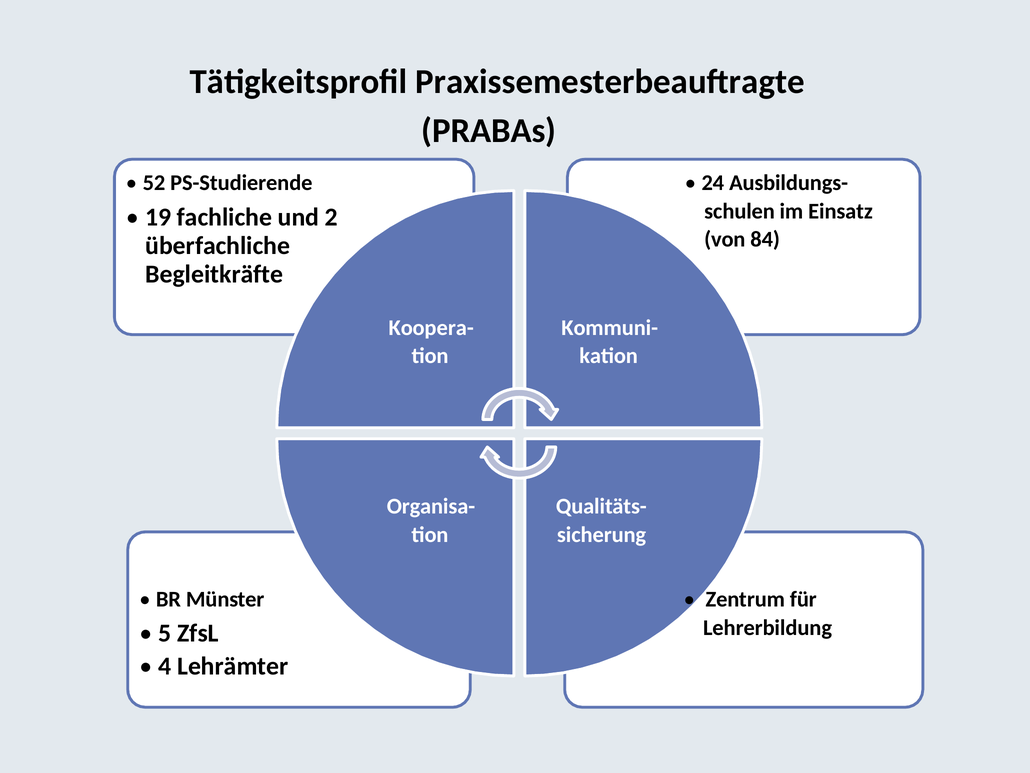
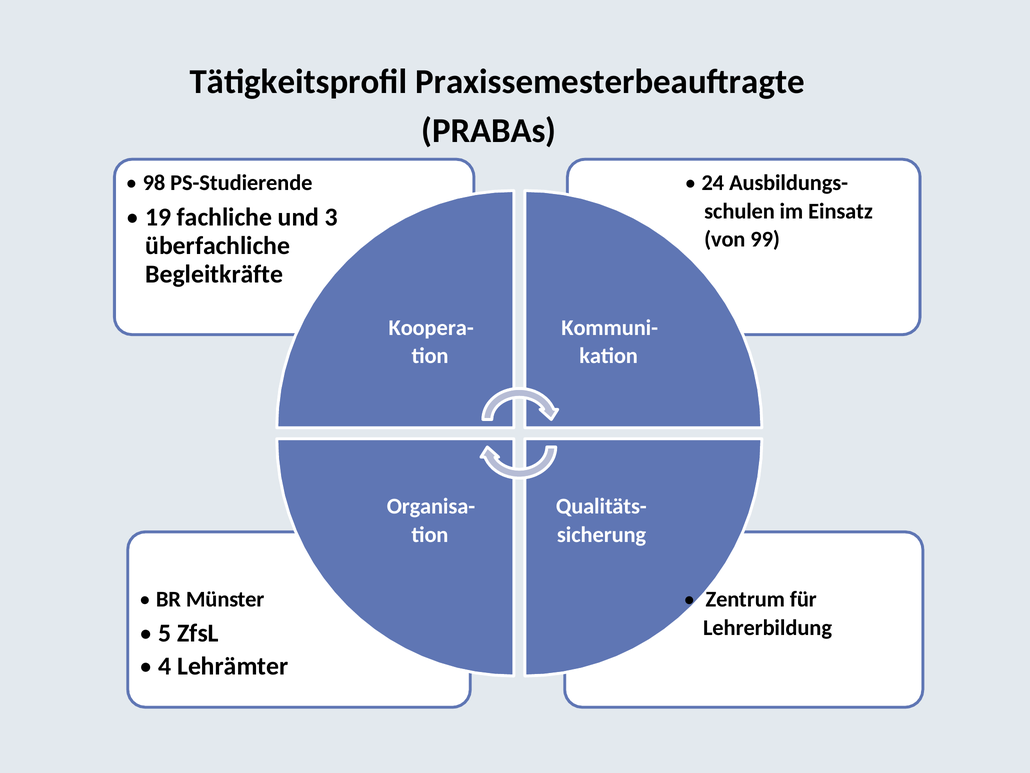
52: 52 -> 98 (154, 183)
2: 2 -> 3 (331, 217)
84: 84 -> 99 (765, 239)
